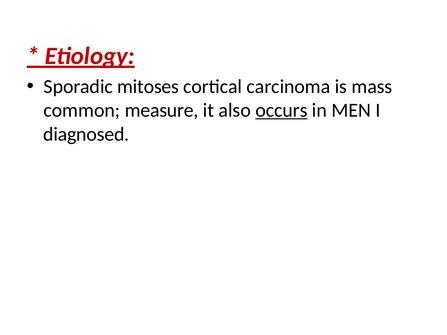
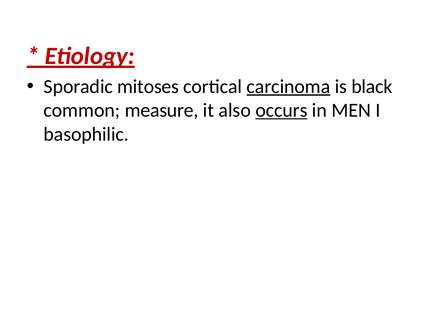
carcinoma underline: none -> present (288, 87)
mass: mass -> black (372, 87)
diagnosed: diagnosed -> basophilic (86, 134)
